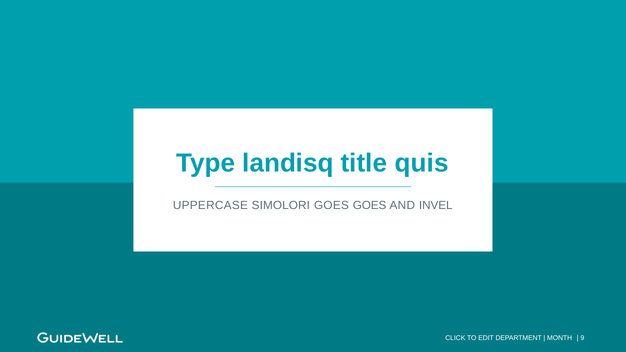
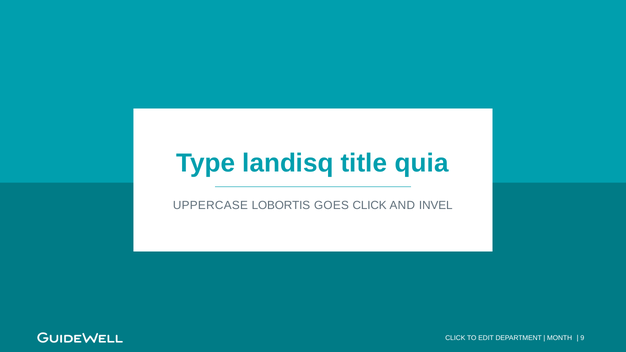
quis: quis -> quia (422, 163)
SIMOLORI: SIMOLORI -> LOBORTIS (281, 205)
GOES GOES: GOES -> CLICK (370, 205)
